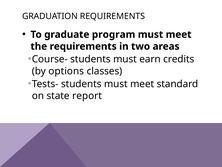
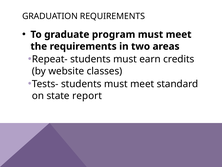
Course-: Course- -> Repeat- (50, 59)
options: options -> website (66, 71)
